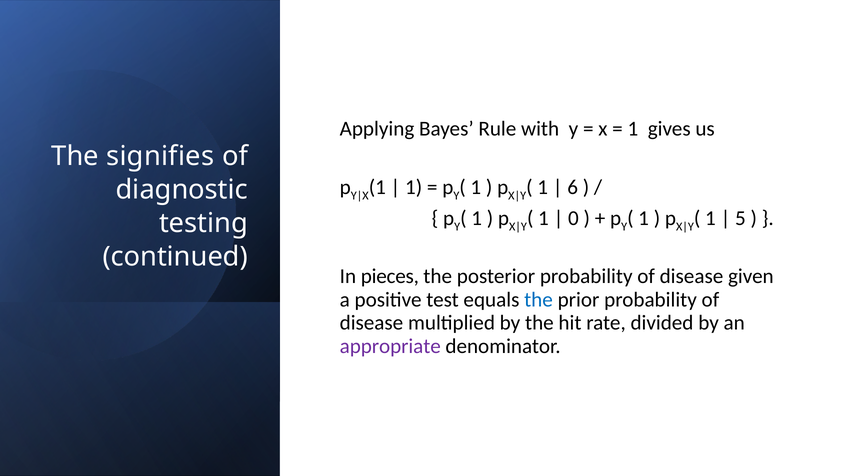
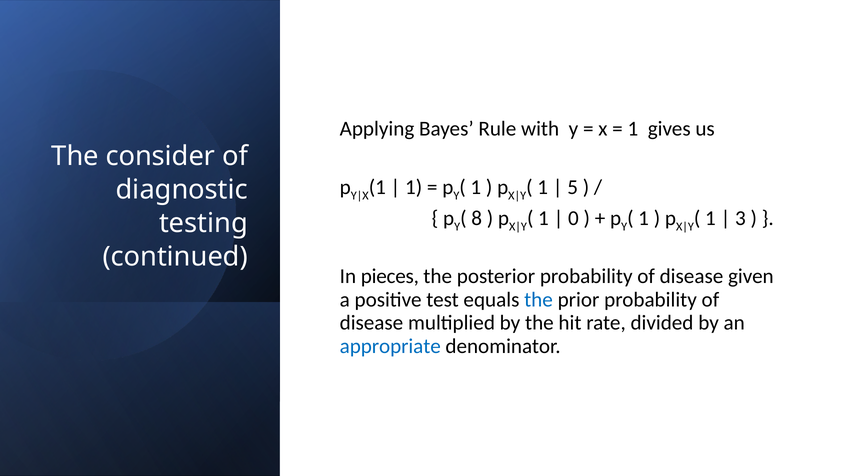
signifies: signifies -> consider (160, 156)
6: 6 -> 5 (573, 187)
1: 1 -> 8 (477, 218)
5: 5 -> 3 (740, 218)
appropriate colour: purple -> blue (390, 346)
